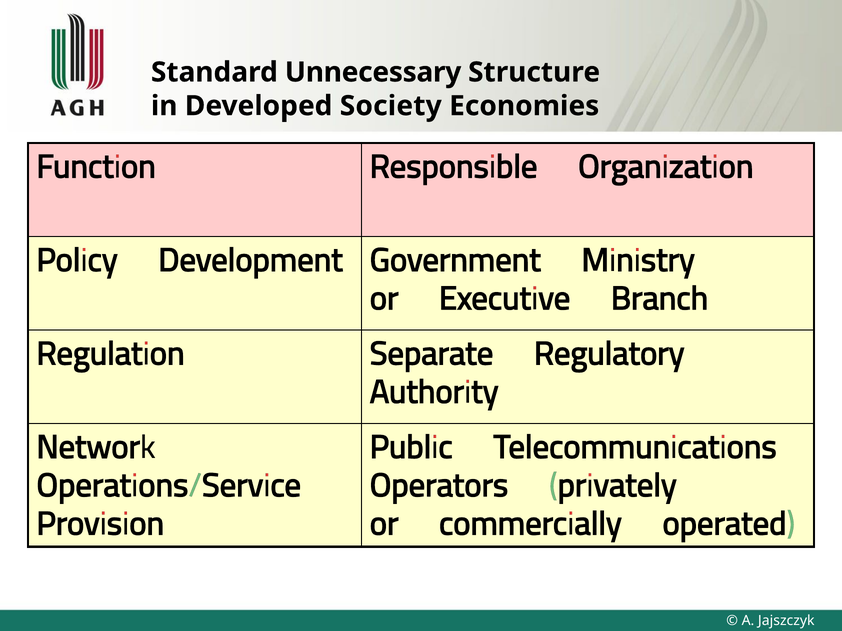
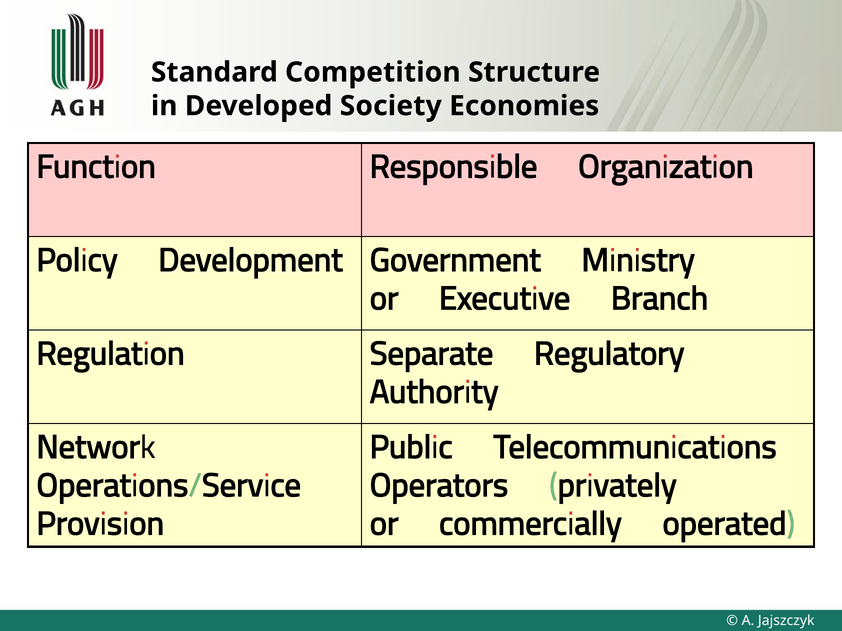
Unnecessary: Unnecessary -> Competition (373, 72)
